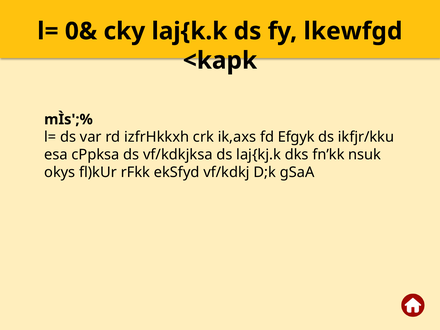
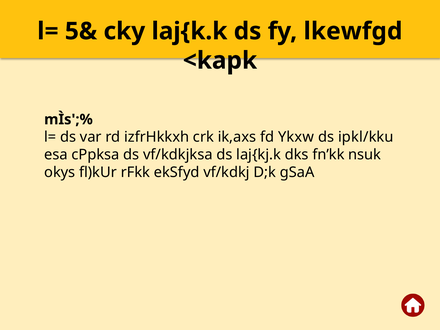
0&: 0& -> 5& (81, 31)
Efgyk: Efgyk -> Ykxw (296, 137)
ikfjr/kku: ikfjr/kku -> ipkl/kku (366, 137)
